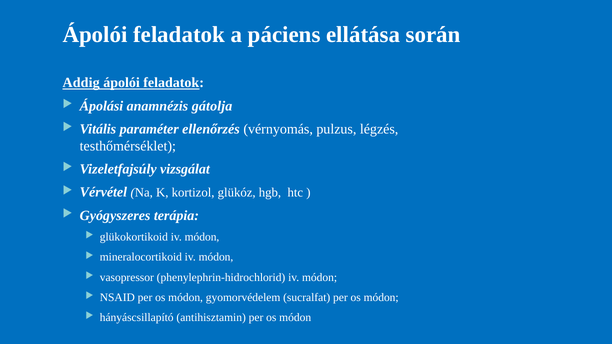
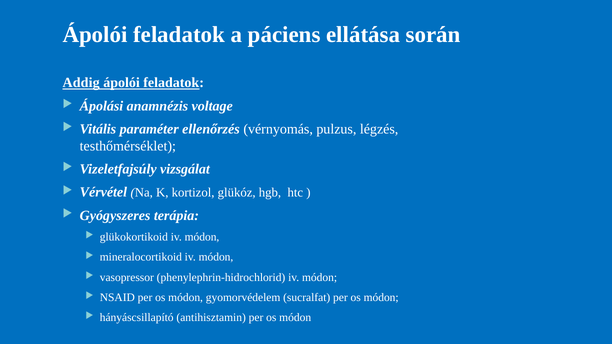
gátolja: gátolja -> voltage (212, 106)
